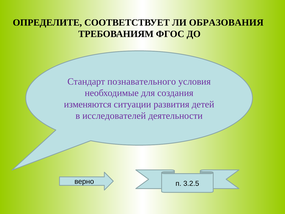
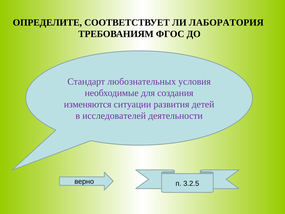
ОБРАЗОВАНИЯ: ОБРАЗОВАНИЯ -> ЛАБОРАТОРИЯ (226, 23)
познавательного: познавательного -> любознательных (142, 81)
